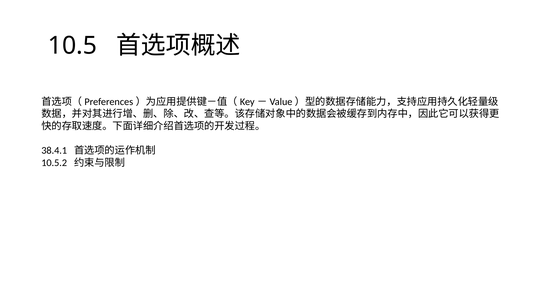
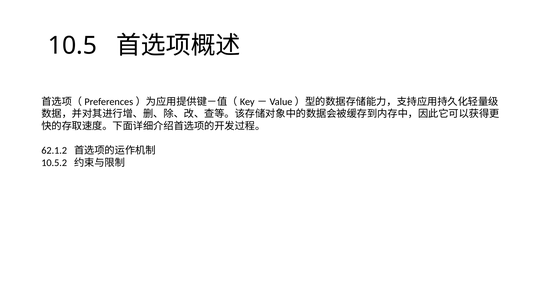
38.4.1: 38.4.1 -> 62.1.2 (54, 151)
